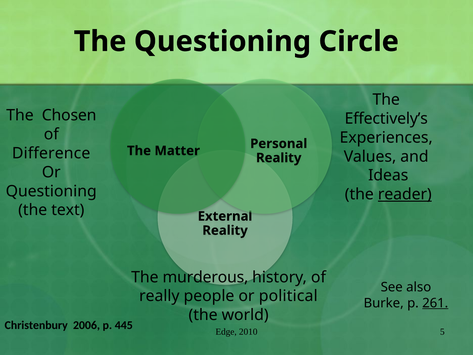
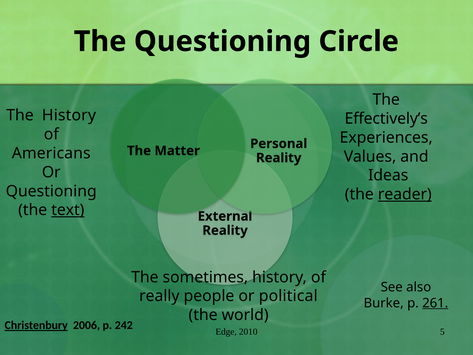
The Chosen: Chosen -> History (69, 115)
Difference: Difference -> Americans (51, 153)
text underline: none -> present (68, 210)
murderous: murderous -> sometimes (205, 277)
Christenbury underline: none -> present (36, 325)
445: 445 -> 242 (124, 325)
